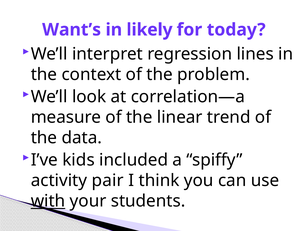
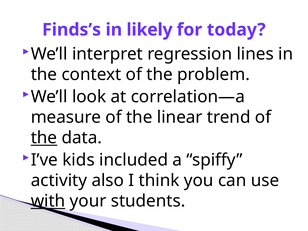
Want’s: Want’s -> Finds’s (72, 30)
the underline: none -> present (44, 138)
pair: pair -> also (108, 181)
